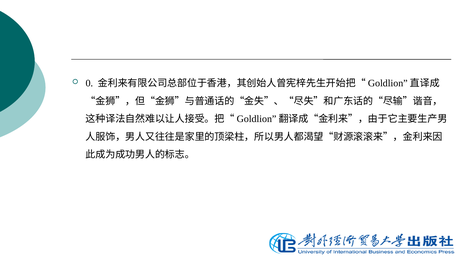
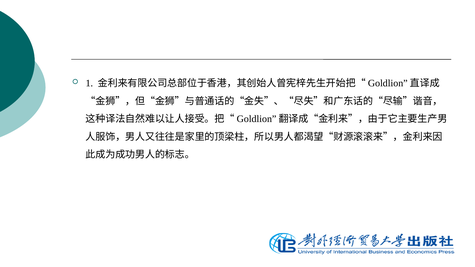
0: 0 -> 1 (89, 83)
